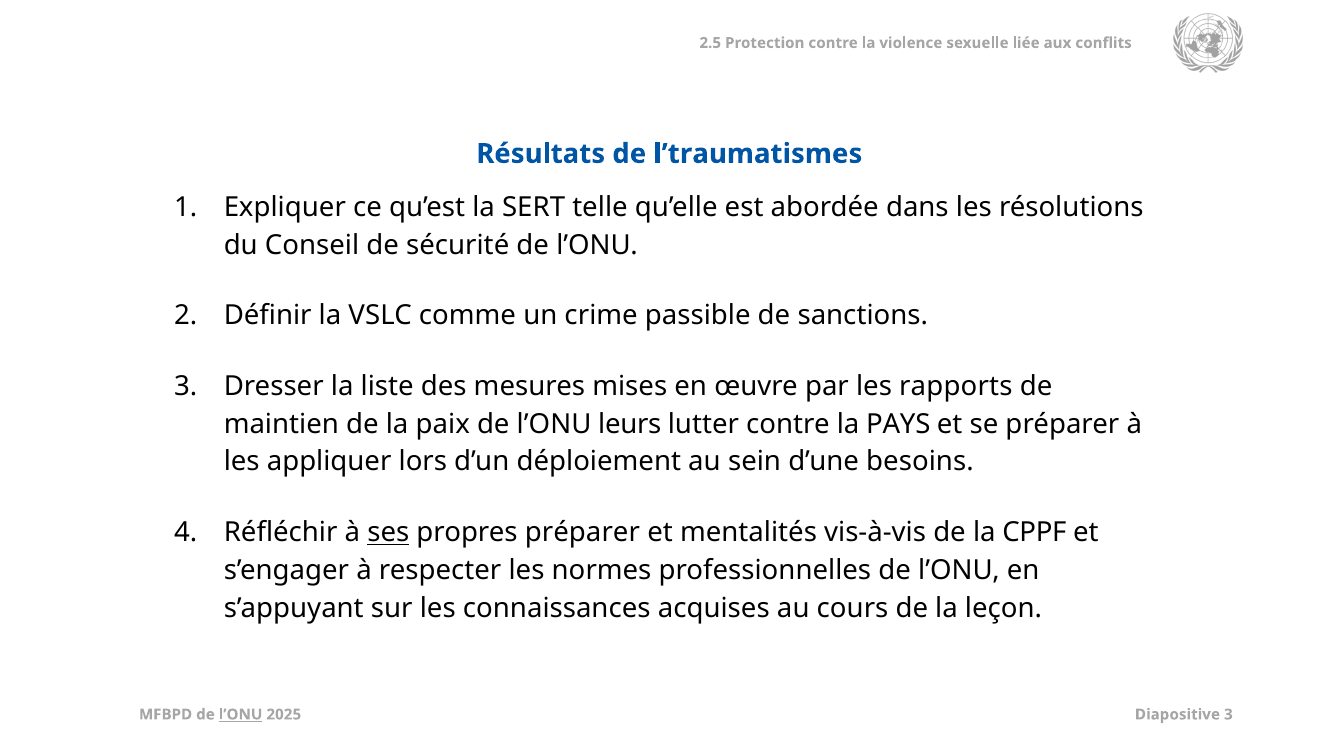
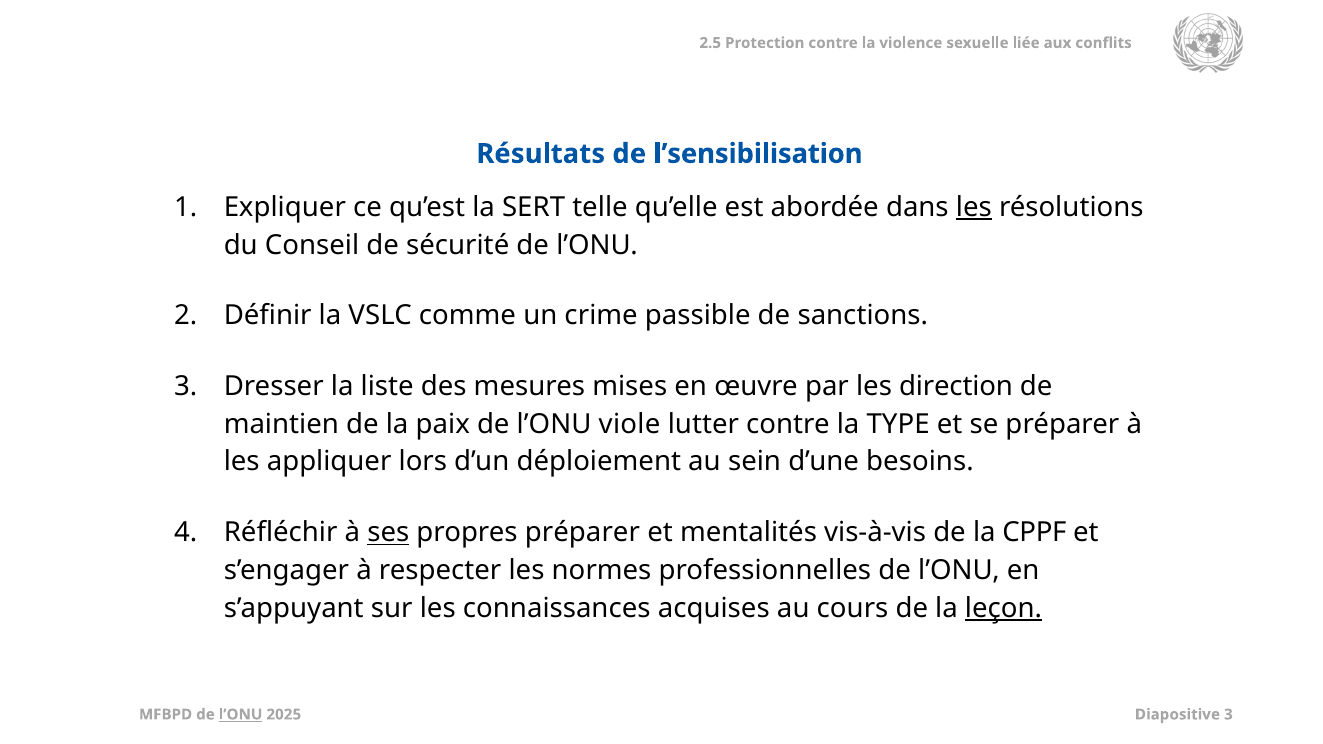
l’traumatismes: l’traumatismes -> l’sensibilisation (758, 154)
les underline: none -> present (974, 207)
rapports: rapports -> direction (956, 387)
leurs: leurs -> viole (630, 424)
PAYS: PAYS -> TYPE (898, 424)
leçon underline: none -> present (1004, 608)
